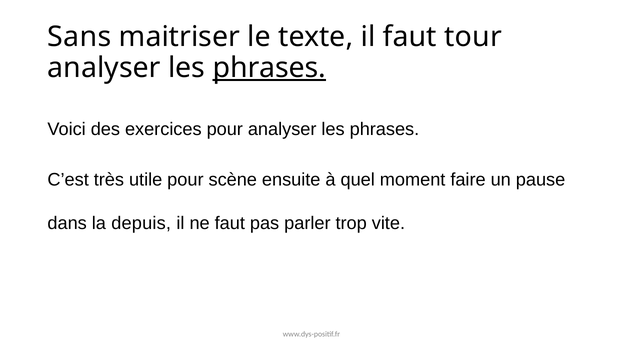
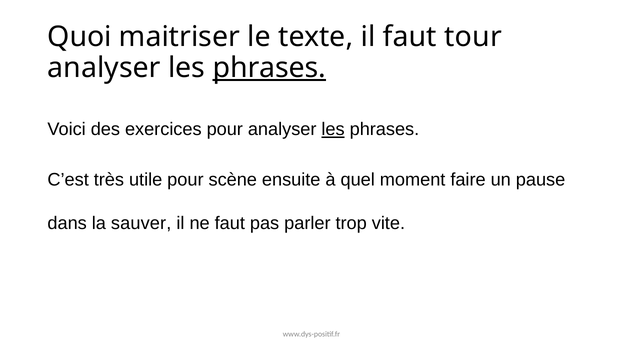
Sans: Sans -> Quoi (80, 37)
les underline: none -> present (333, 130)
depuis: depuis -> sauver (141, 223)
